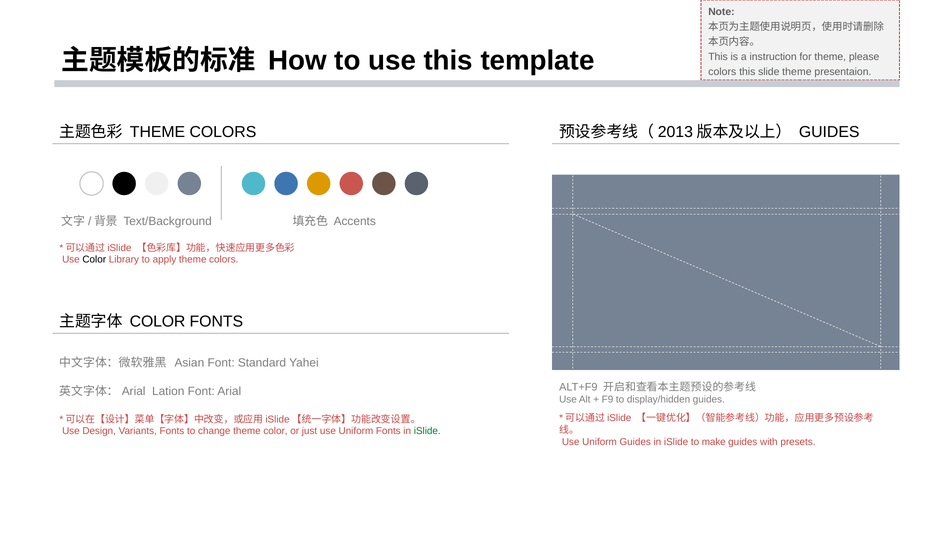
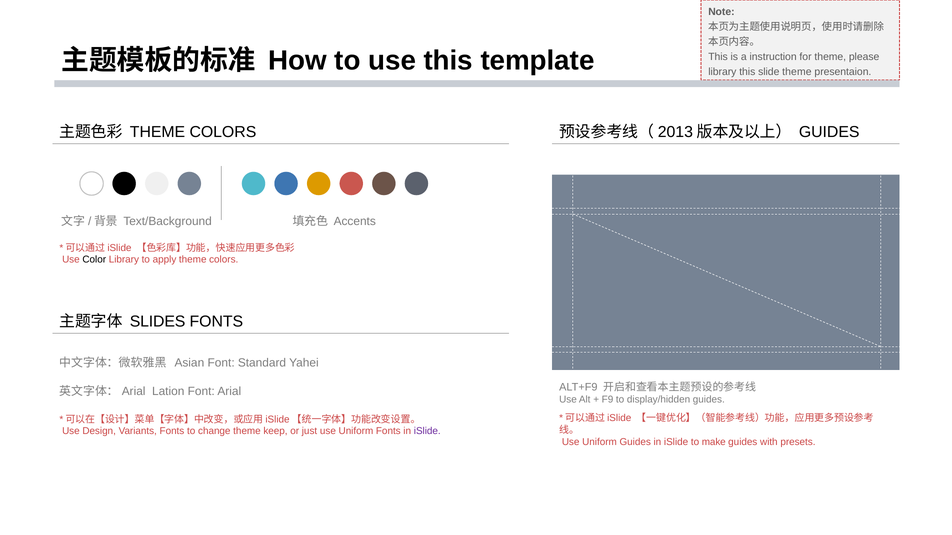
colors: colors -> library (722, 72)
COLOR: COLOR -> SLIDES (158, 322)
theme color: color -> keep (276, 432)
iSlide colour: green -> purple (427, 432)
